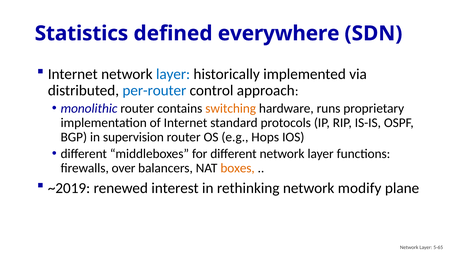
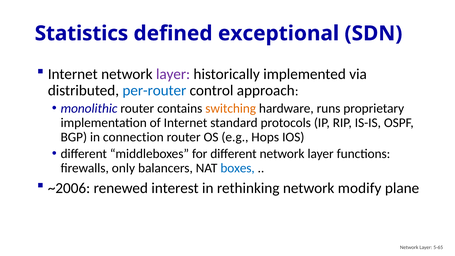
everywhere: everywhere -> exceptional (279, 33)
layer colour: blue -> purple (173, 74)
supervision: supervision -> connection (133, 137)
over: over -> only (123, 168)
boxes colour: orange -> blue (238, 168)
~2019: ~2019 -> ~2006 (69, 188)
